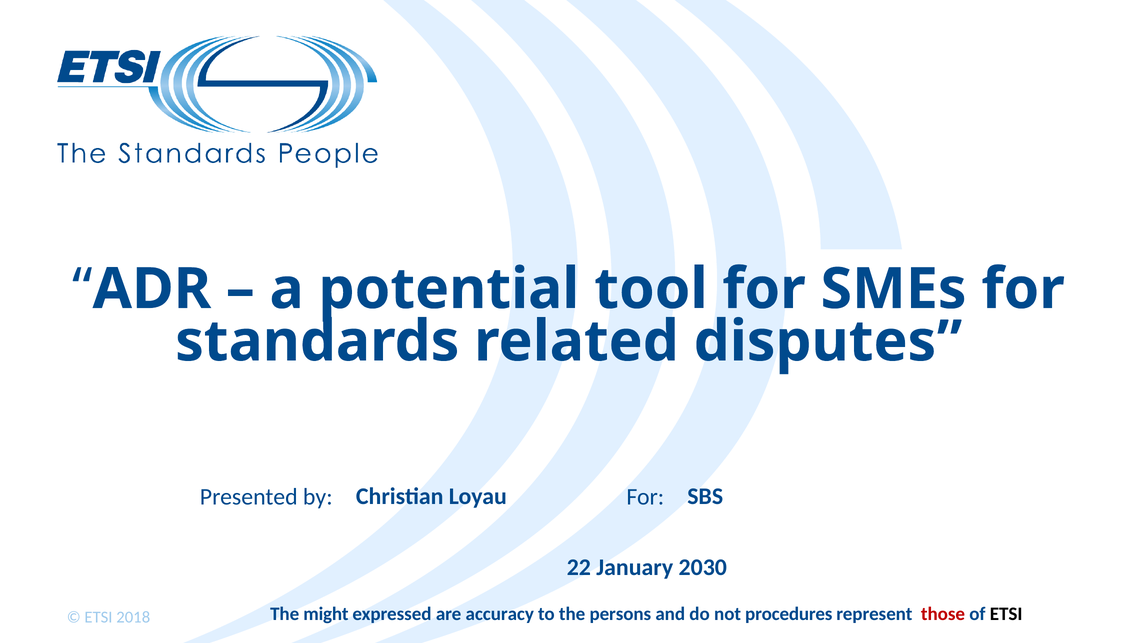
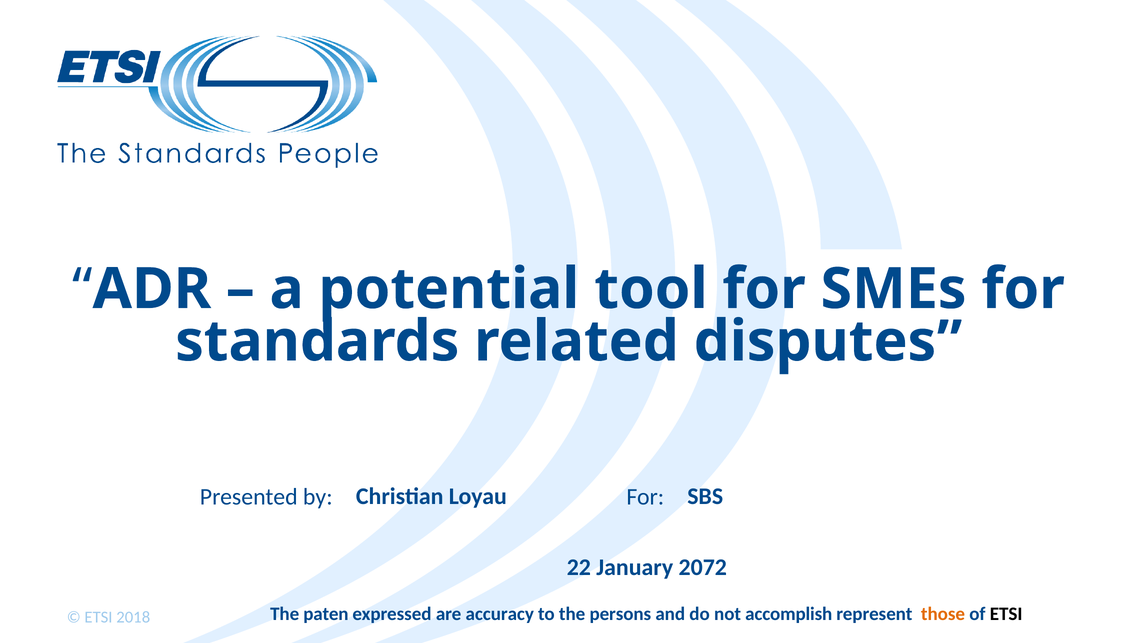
2030: 2030 -> 2072 (703, 567)
might: might -> paten (326, 614)
procedures: procedures -> accomplish (789, 614)
those colour: red -> orange (943, 614)
